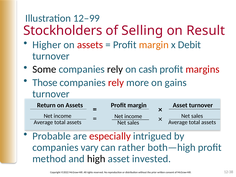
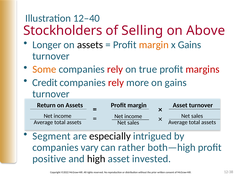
12–99: 12–99 -> 12–40 (87, 18)
Result: Result -> Above (206, 31)
Higher: Higher -> Longer (47, 45)
assets colour: red -> black (90, 45)
x Debit: Debit -> Gains (189, 45)
Some colour: black -> orange (44, 69)
rely colour: black -> red (115, 69)
cash: cash -> true (148, 69)
Those: Those -> Credit (45, 83)
Probable: Probable -> Segment (52, 136)
especially colour: red -> black (110, 136)
method: method -> positive (49, 159)
